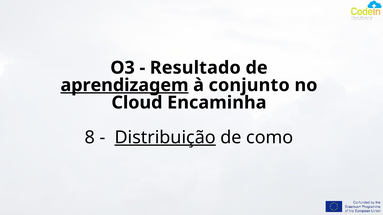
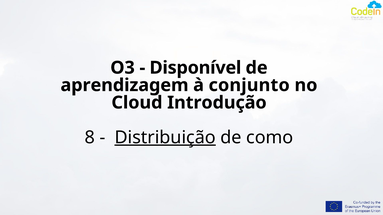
Resultado: Resultado -> Disponível (195, 68)
aprendizagem underline: present -> none (125, 85)
Encaminha: Encaminha -> Introdução (217, 103)
